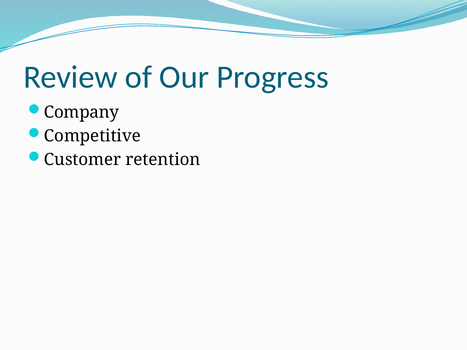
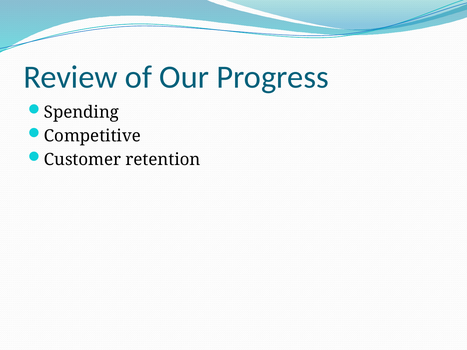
Company: Company -> Spending (81, 112)
